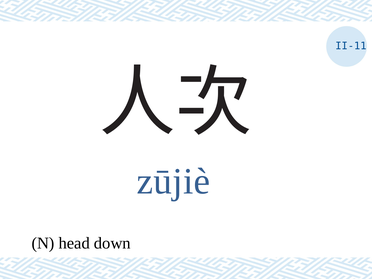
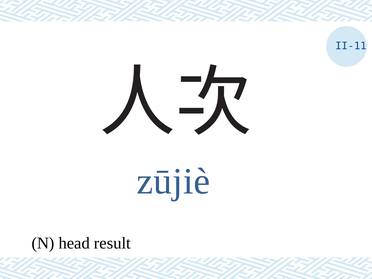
down: down -> result (112, 243)
